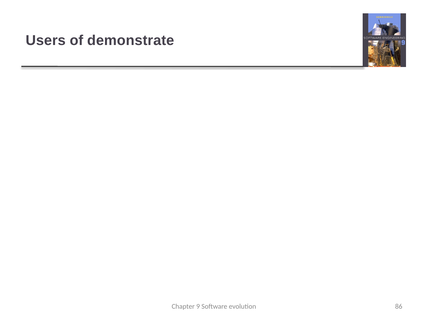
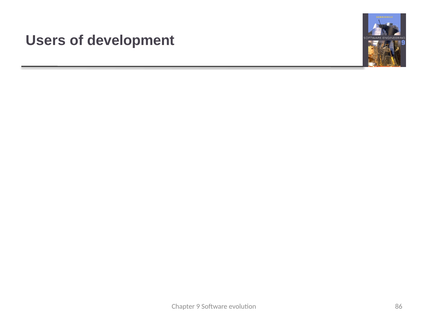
demonstrate: demonstrate -> development (131, 41)
